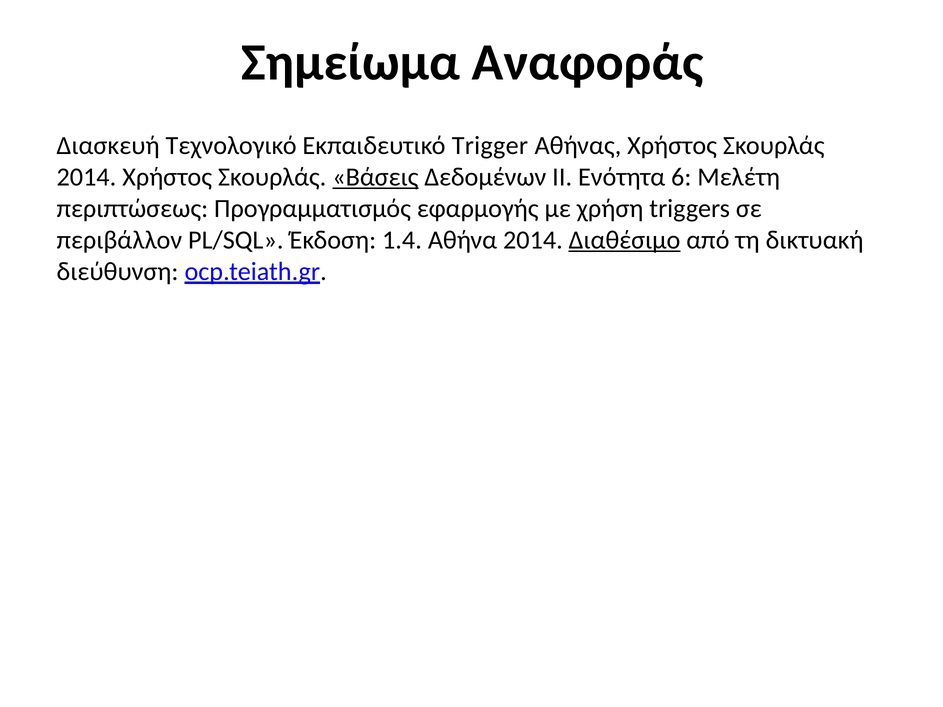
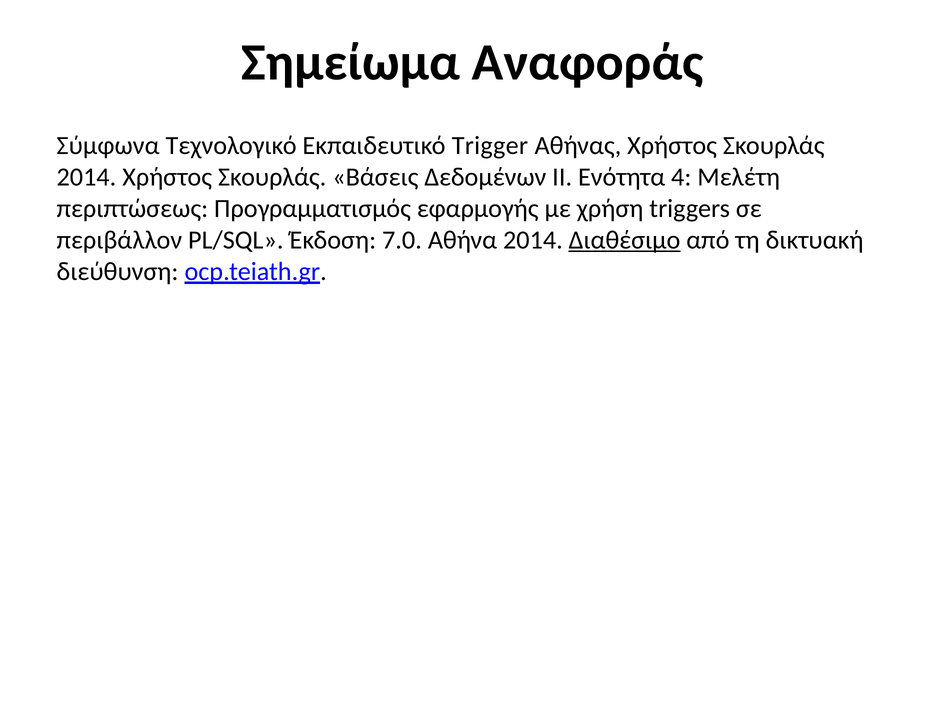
Διασκευή: Διασκευή -> Σύμφωνα (108, 146)
Βάσεις underline: present -> none (375, 177)
6: 6 -> 4 (681, 177)
1.4: 1.4 -> 7.0 (402, 240)
